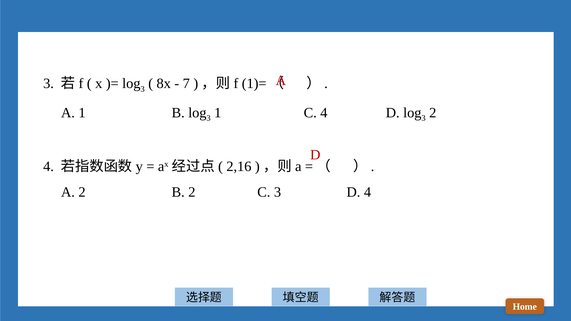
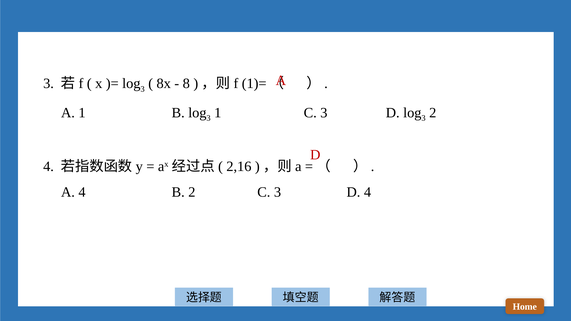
7: 7 -> 8 (186, 84)
1 C 4: 4 -> 3 (324, 113)
A 2: 2 -> 4 (82, 192)
